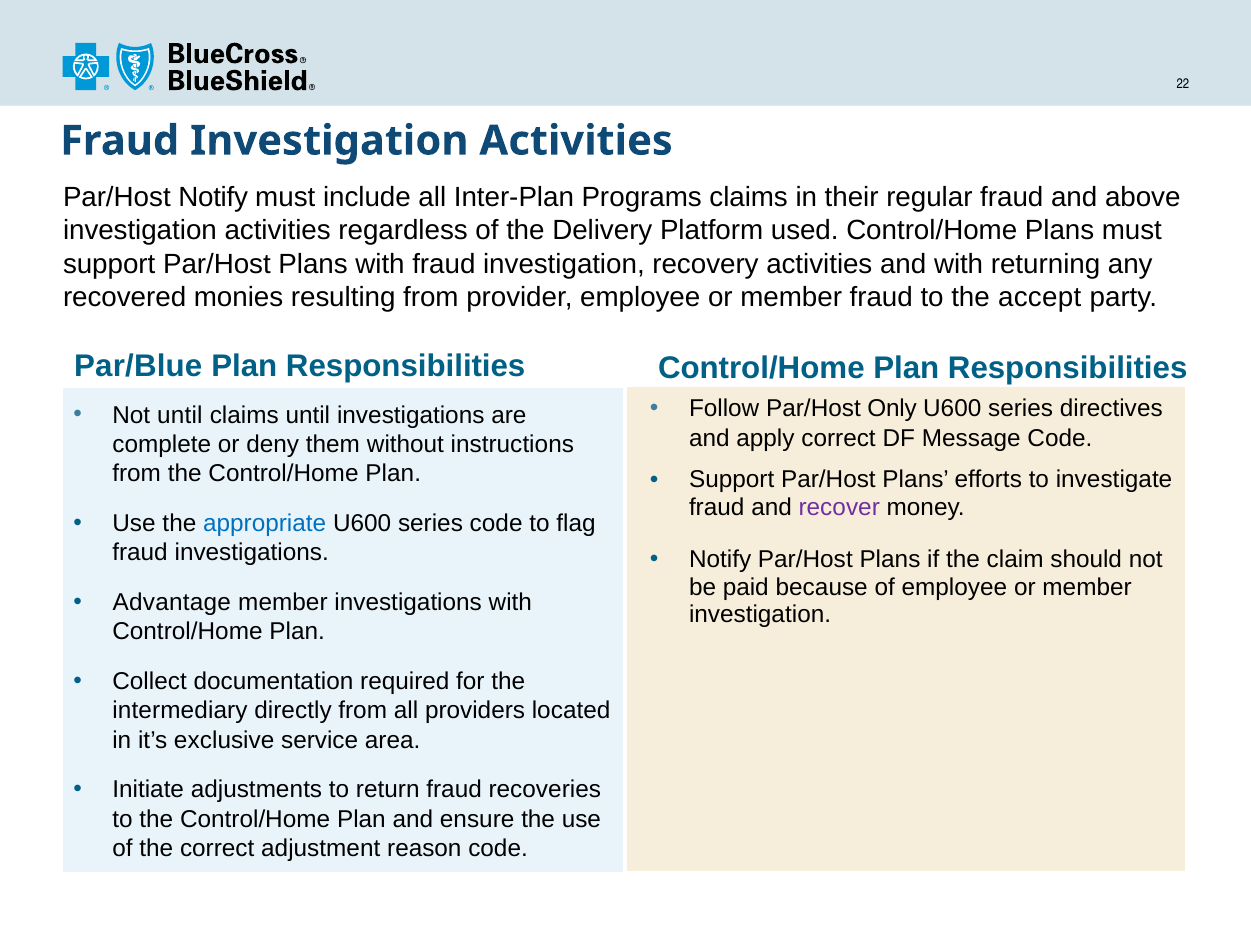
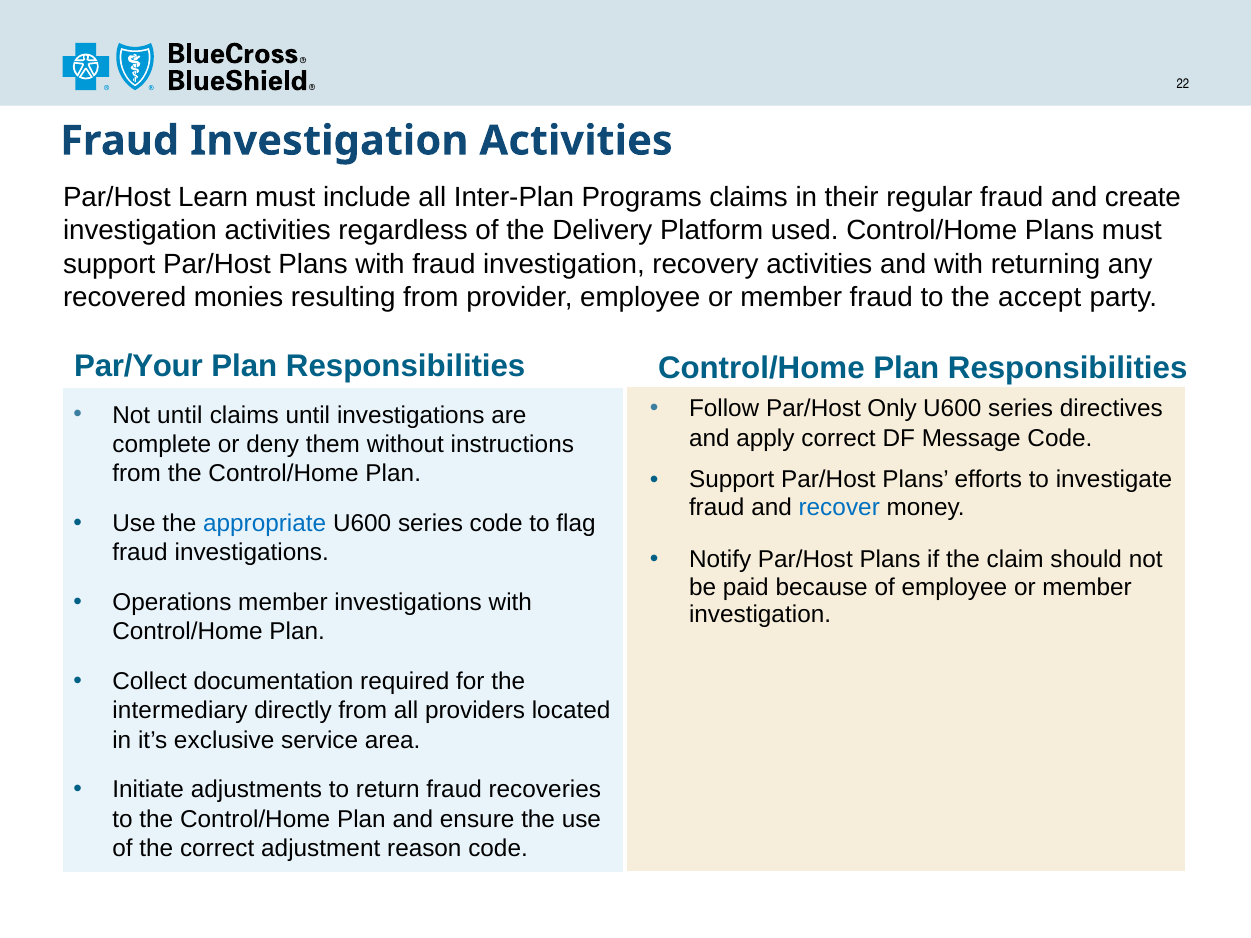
Par/Host Notify: Notify -> Learn (213, 197)
above: above -> create (1143, 197)
Par/Blue: Par/Blue -> Par/Your (138, 366)
recover colour: purple -> blue (839, 507)
Advantage: Advantage -> Operations (172, 603)
